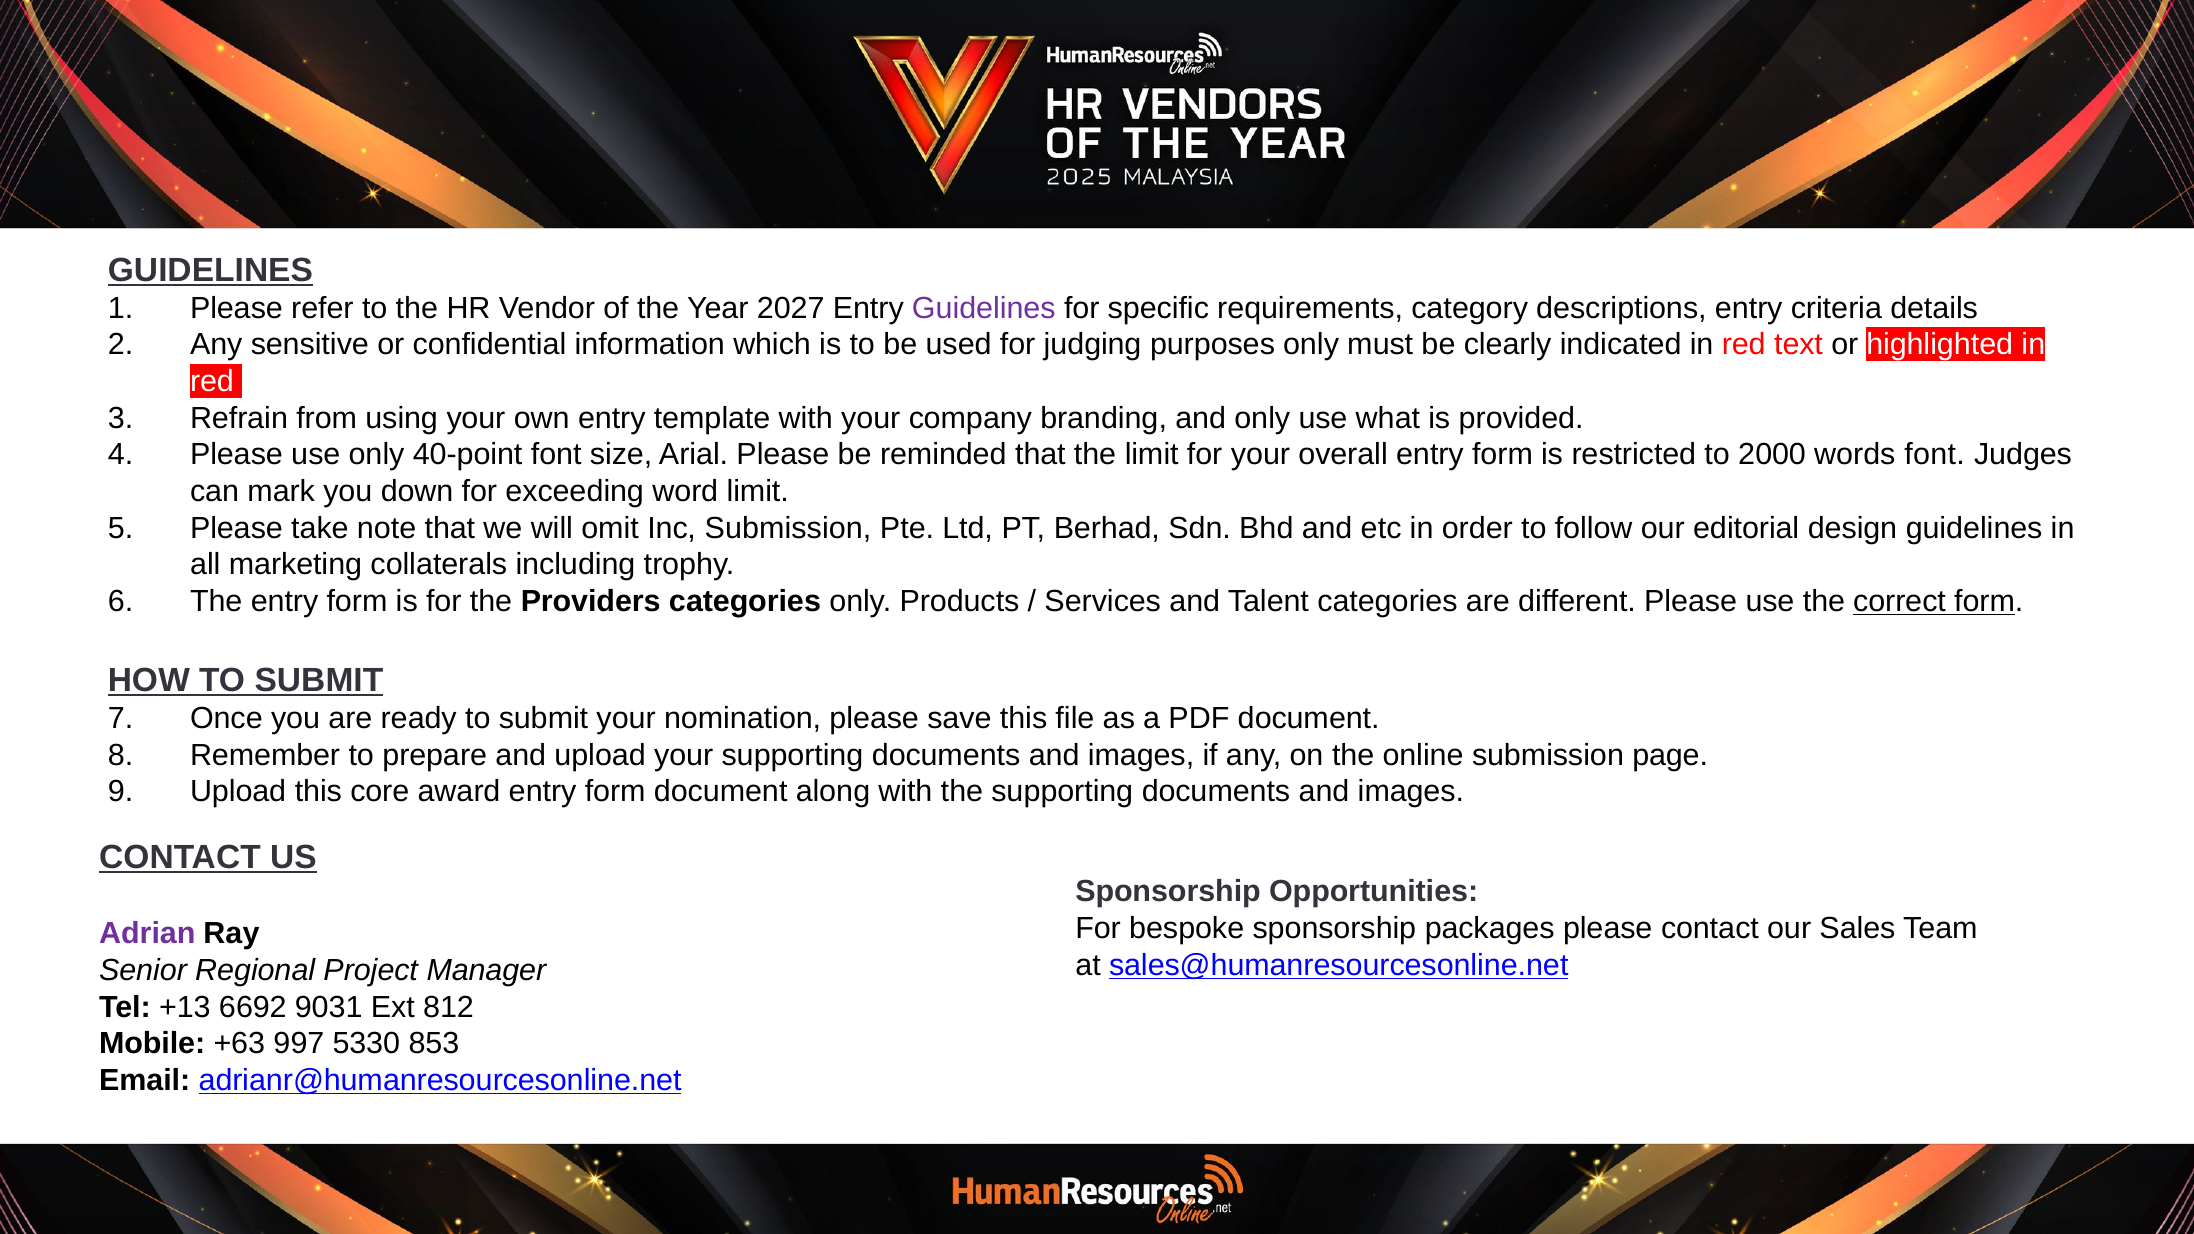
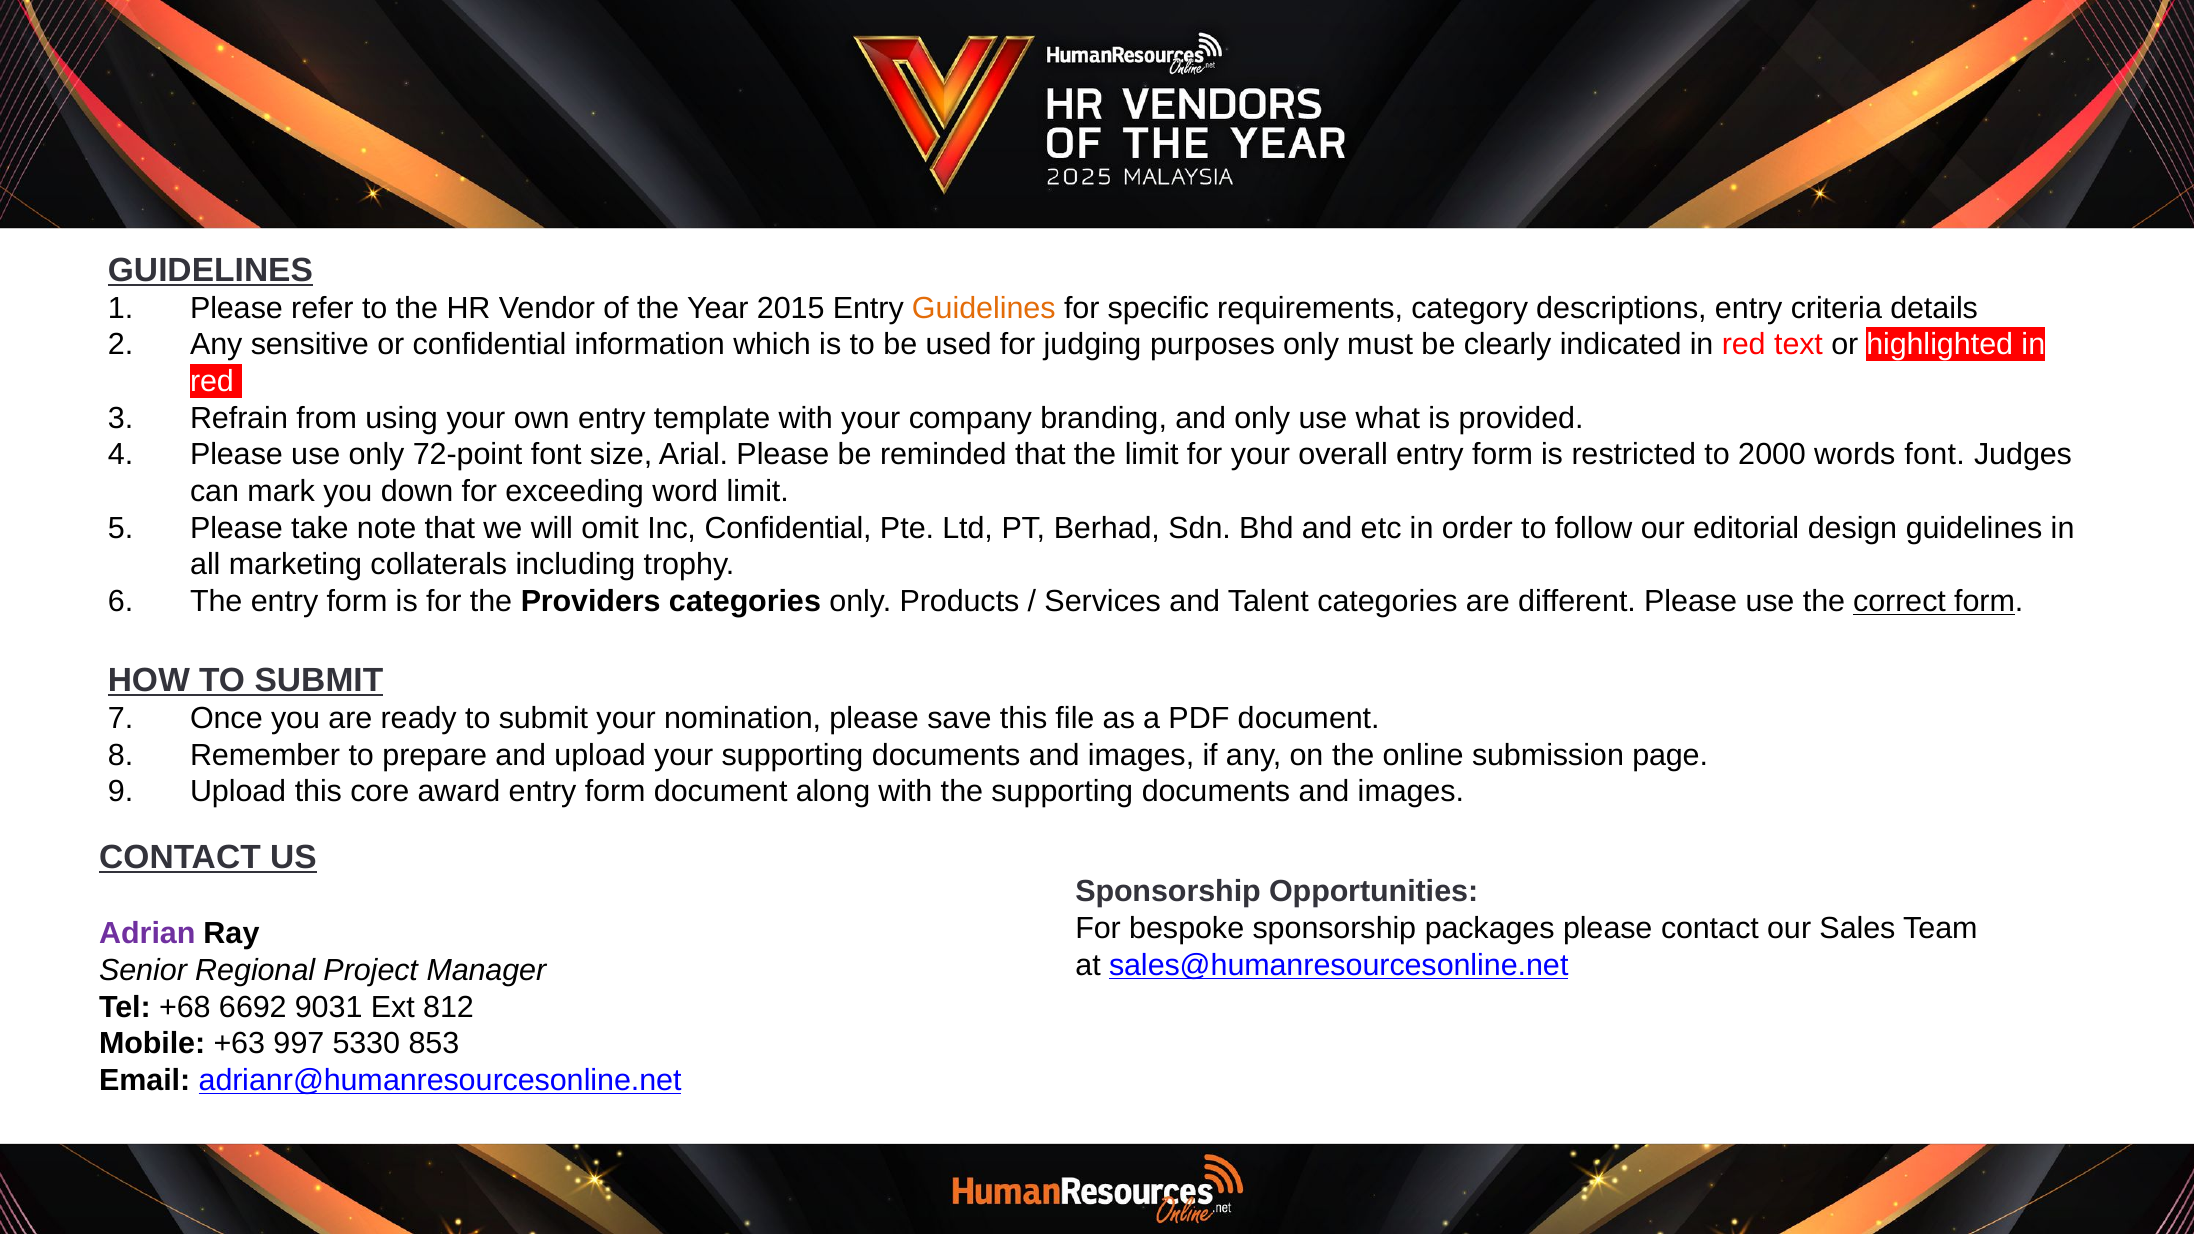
2027: 2027 -> 2015 (791, 308)
Guidelines colour: purple -> orange (984, 308)
40-point: 40-point -> 72-point (468, 455)
Inc Submission: Submission -> Confidential (788, 528)
+13: +13 -> +68 (185, 1007)
